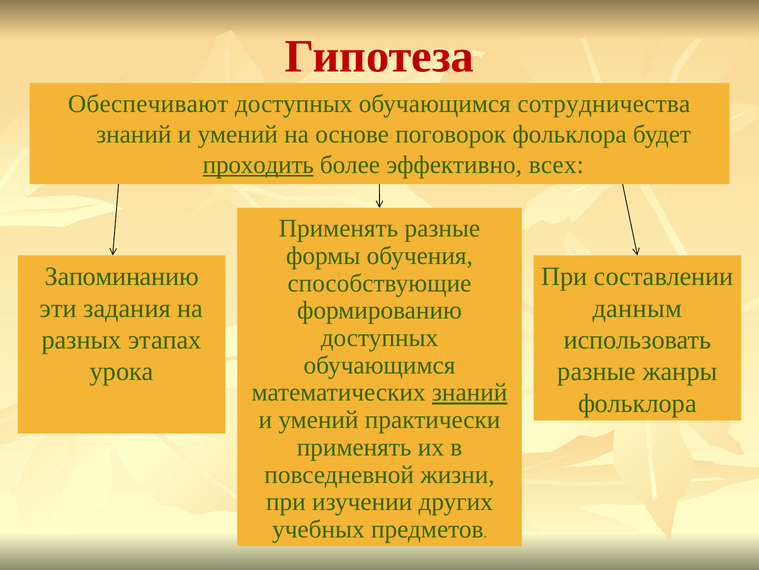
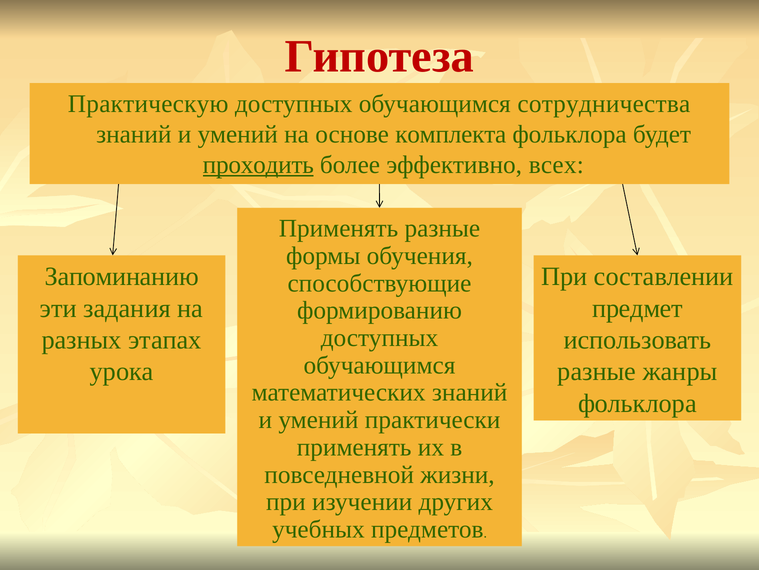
Обеспечивают: Обеспечивают -> Практическую (148, 104)
поговорок: поговорок -> комплекта (451, 134)
данным: данным -> предмет (638, 308)
знаний underline: present -> none (470, 392)
